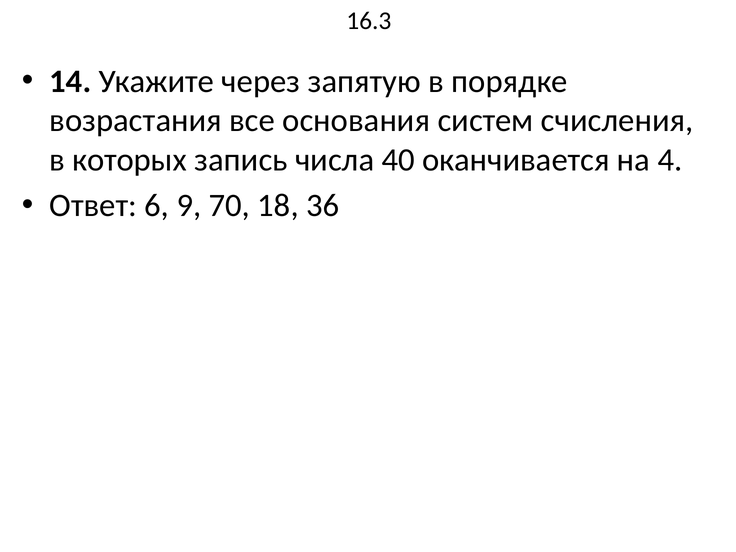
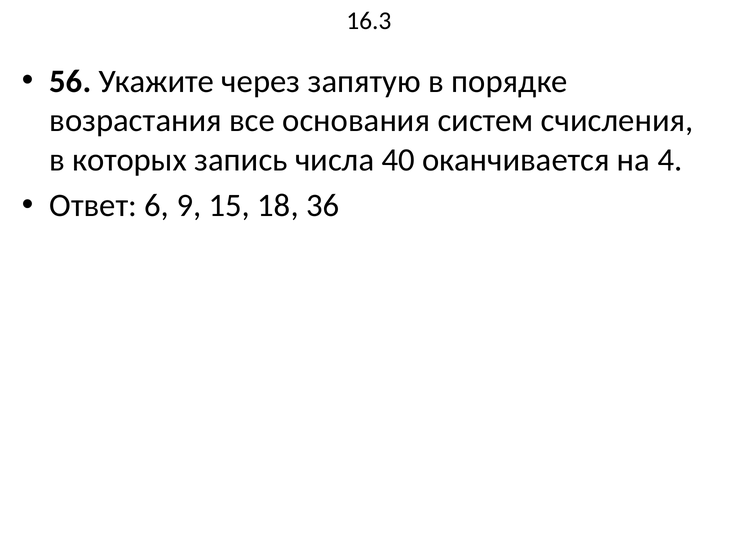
14: 14 -> 56 (70, 81)
70: 70 -> 15 (229, 206)
